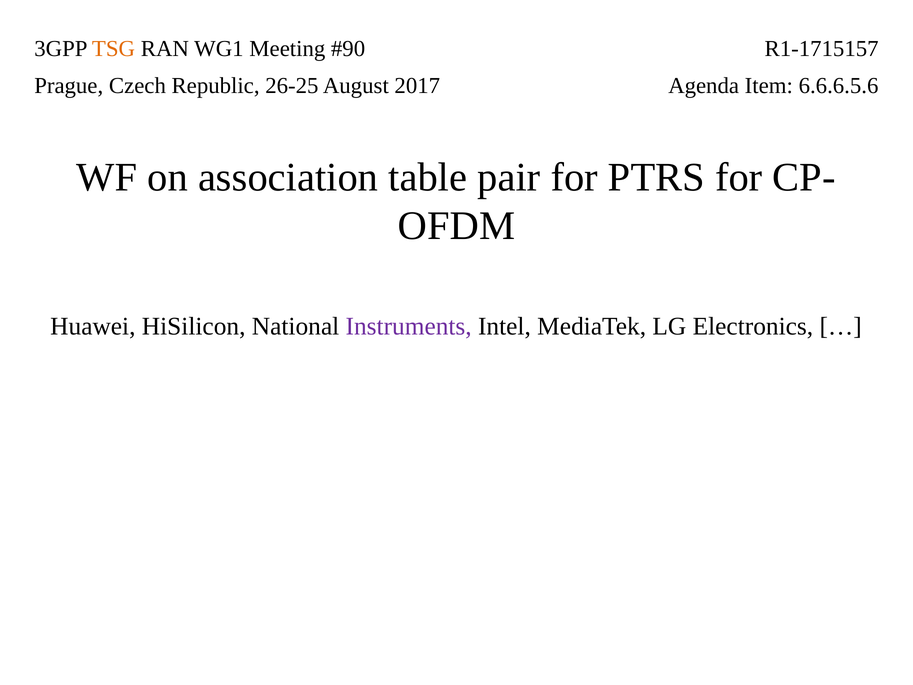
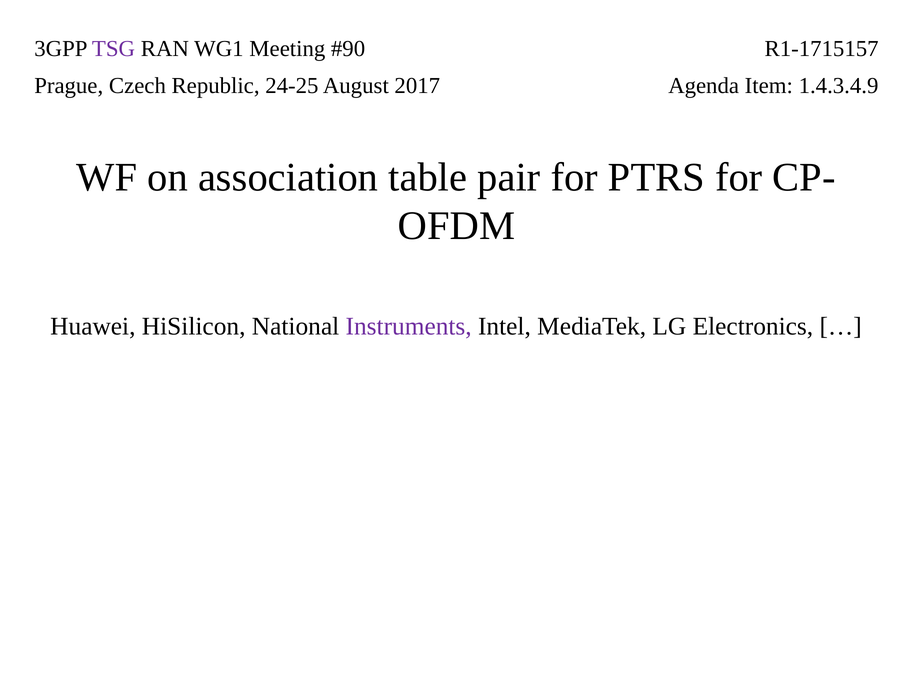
TSG colour: orange -> purple (114, 49)
26-25: 26-25 -> 24-25 (292, 86)
6.6.6.5.6: 6.6.6.5.6 -> 1.4.3.4.9 (839, 86)
